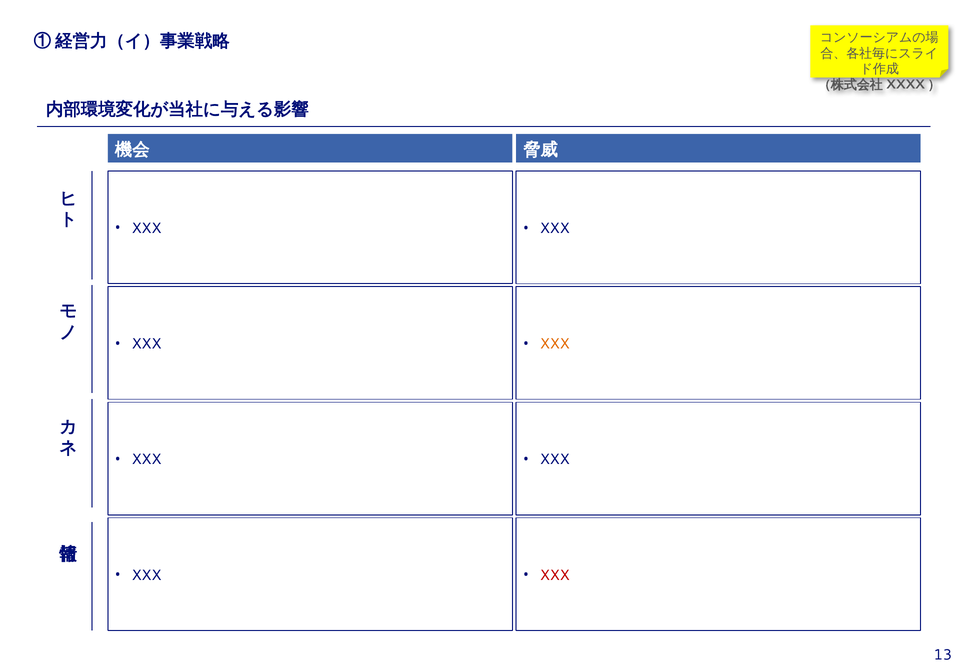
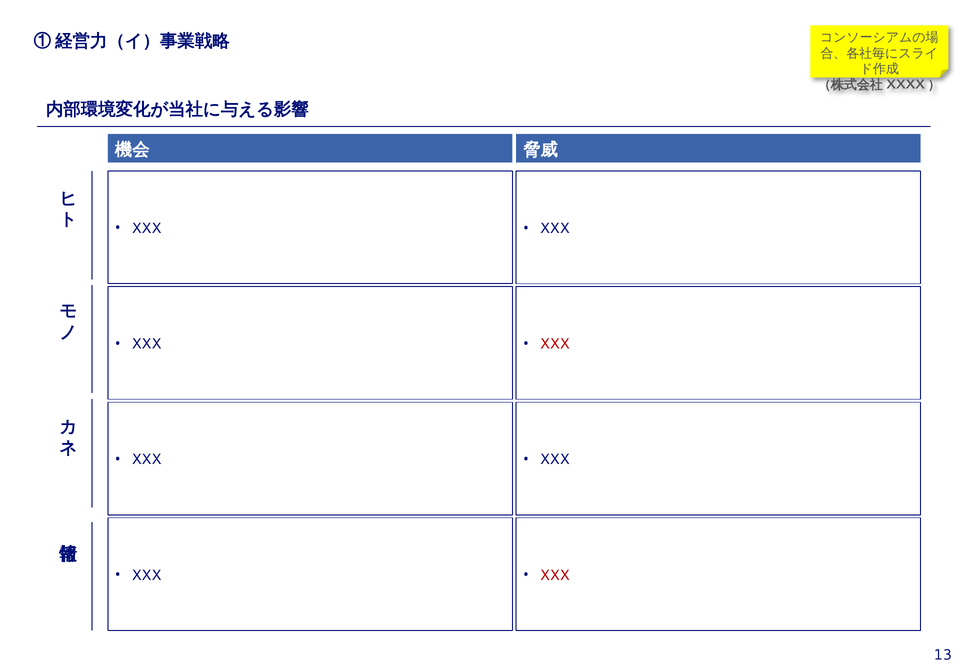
XXX colour: orange -> red (555, 344)
